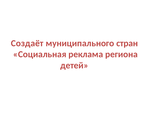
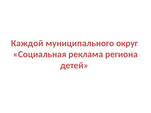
Создаёт: Создаёт -> Каждой (27, 43)
стран: стран -> округ (127, 43)
